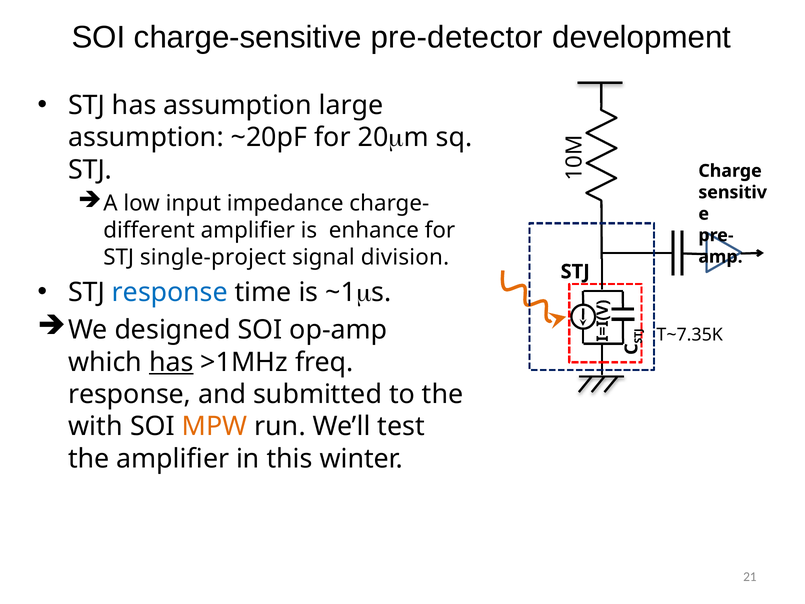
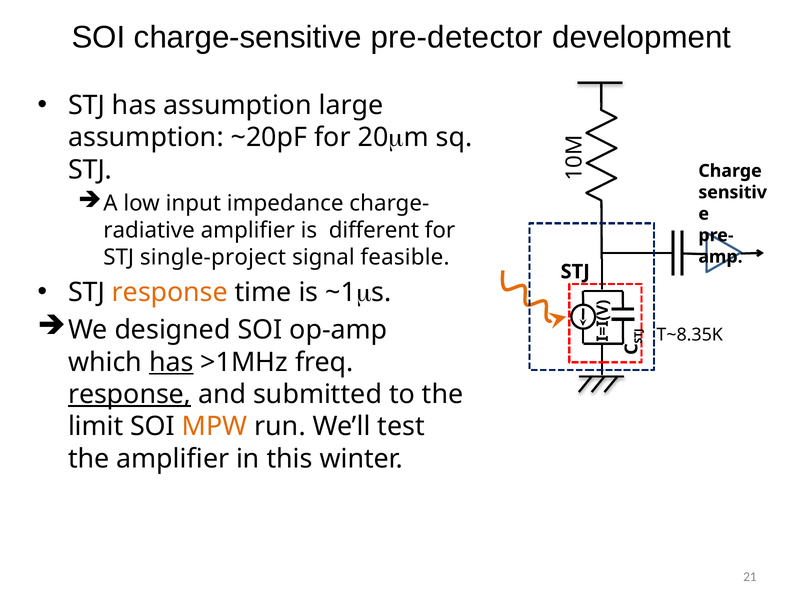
different: different -> radiative (149, 230)
enhance: enhance -> different (374, 230)
division: division -> feasible (405, 257)
response colour: blue -> orange (170, 292)
T~7.35K: T~7.35K -> T~8.35K (690, 335)
response underline: none -> present (130, 394)
with: with -> limit (96, 426)
